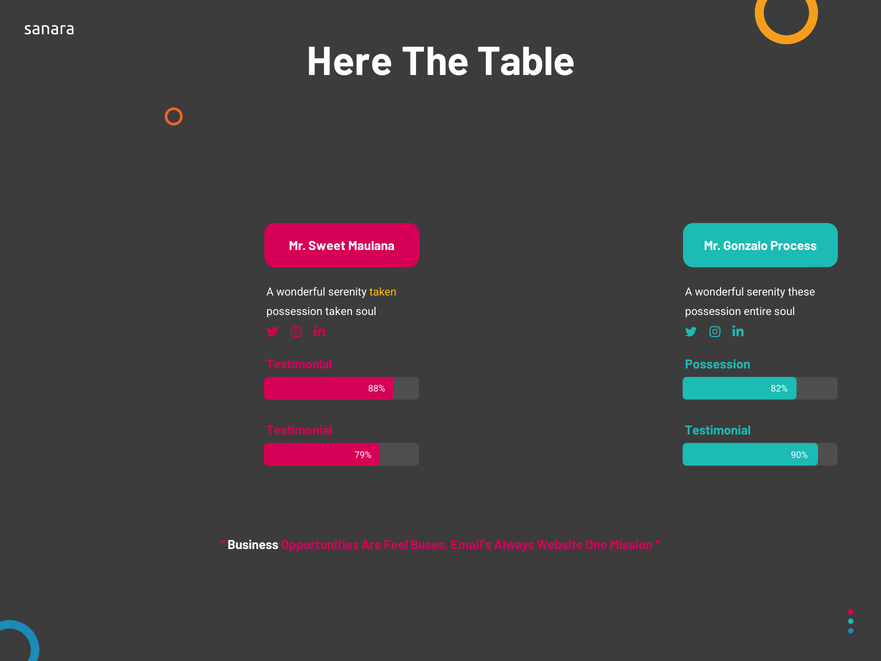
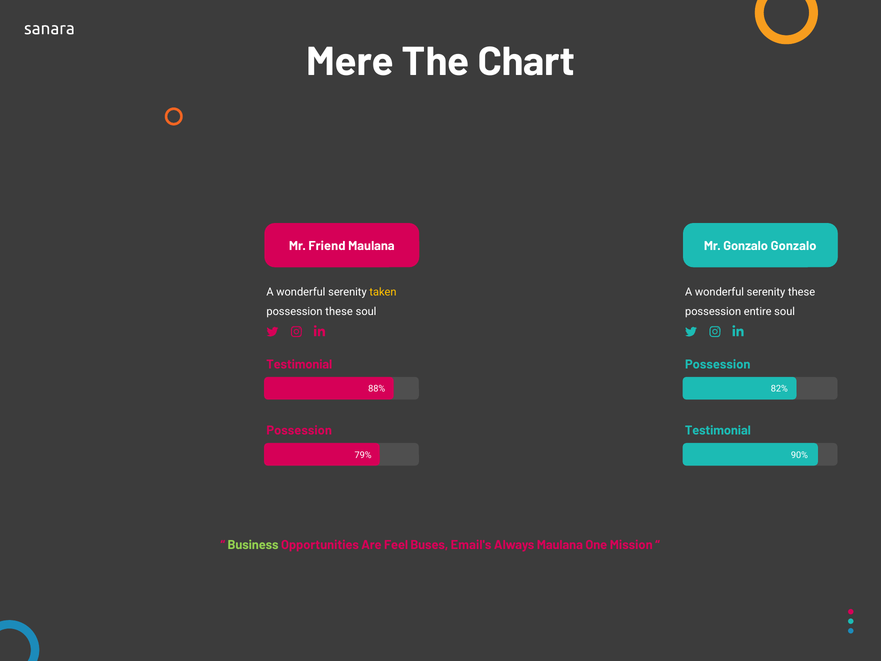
Here: Here -> Mere (350, 62)
Table: Table -> Chart (526, 62)
Sweet: Sweet -> Friend (327, 246)
Gonzalo Process: Process -> Gonzalo (794, 246)
possession taken: taken -> these (339, 312)
Testimonial: Testimonial -> Possession (299, 431)
Business colour: white -> light green (253, 545)
Always Website: Website -> Maulana (560, 545)
